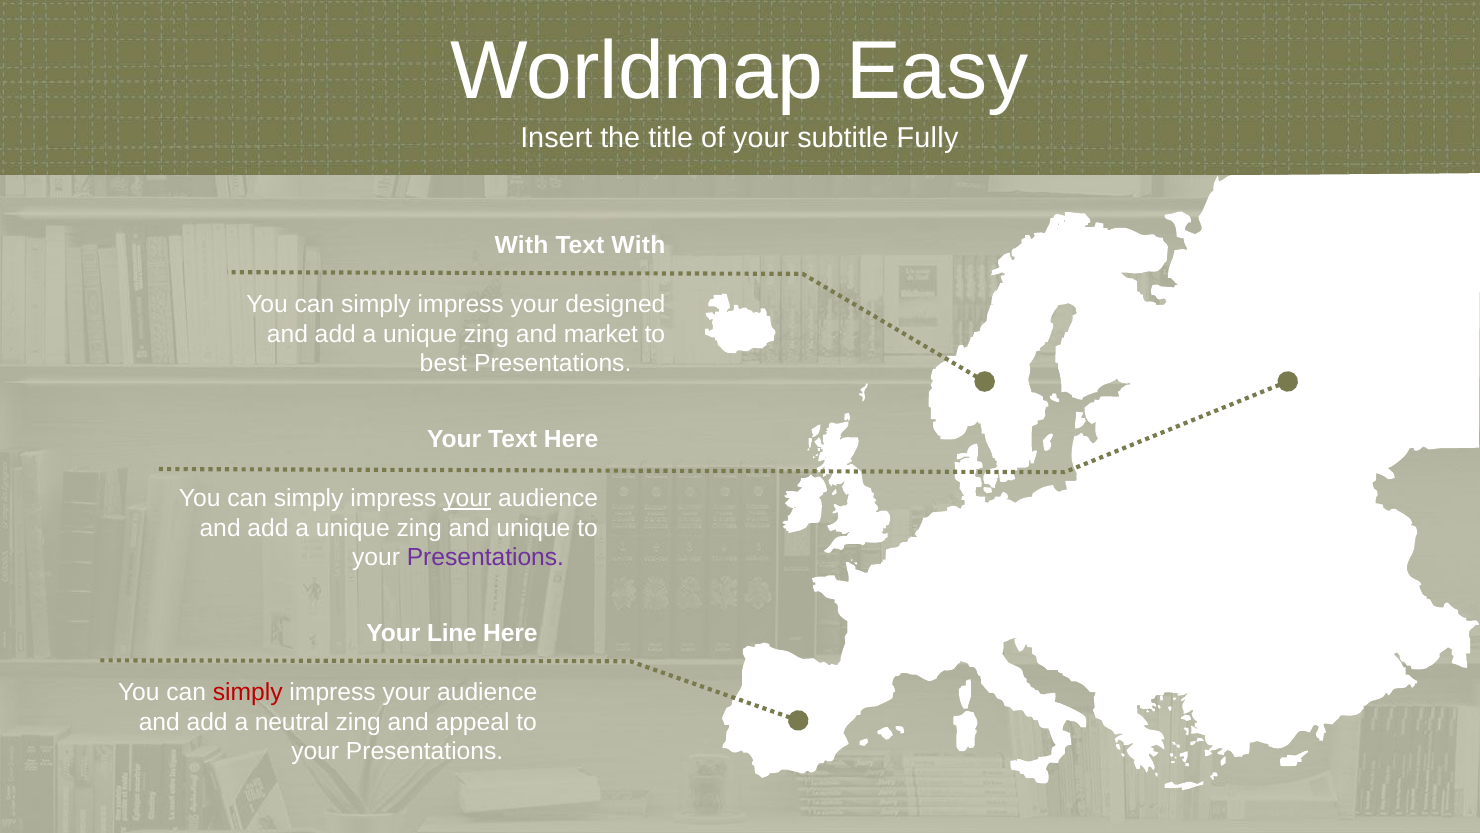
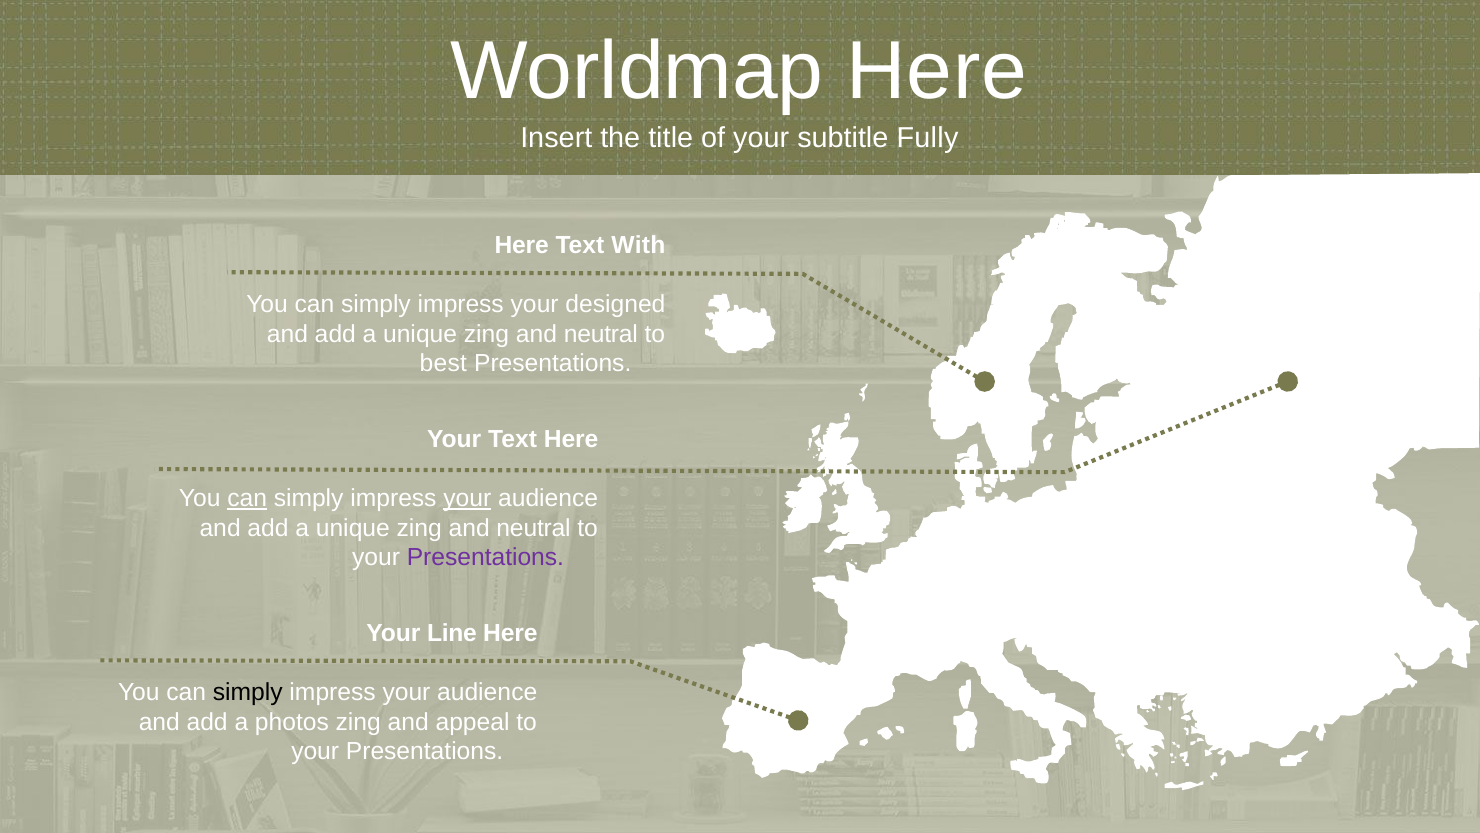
Worldmap Easy: Easy -> Here (937, 72)
With: With -> Here (522, 245)
market: market -> neutral (601, 334)
can underline: none -> present (247, 498)
unique: unique -> neutral (534, 528)
simply colour: red -> black (248, 692)
neutral: neutral -> photos (292, 722)
